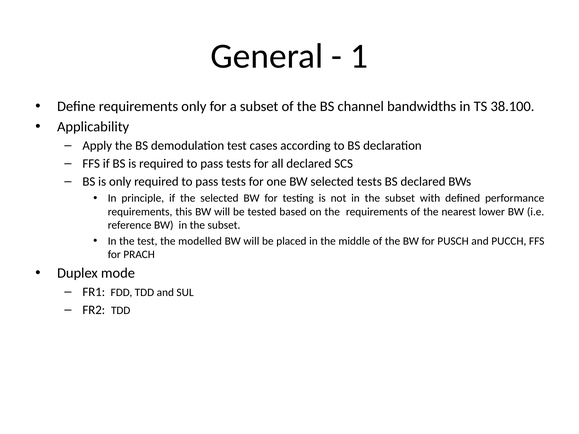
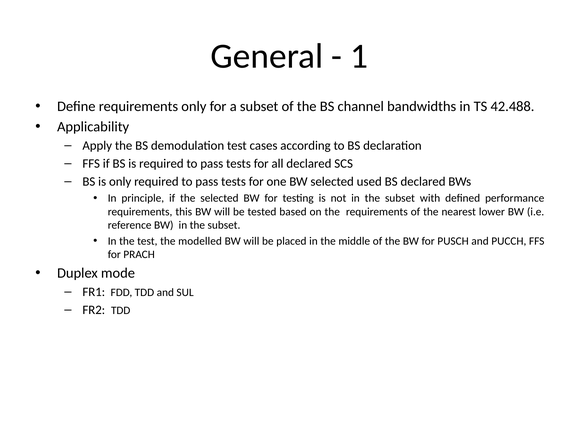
38.100: 38.100 -> 42.488 (513, 107)
selected tests: tests -> used (369, 182)
